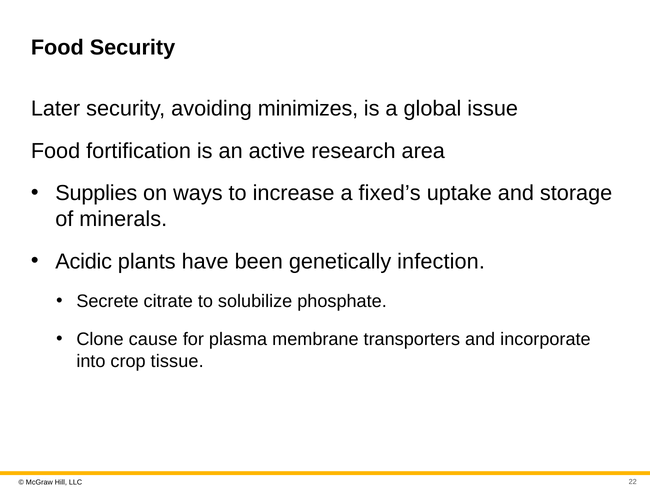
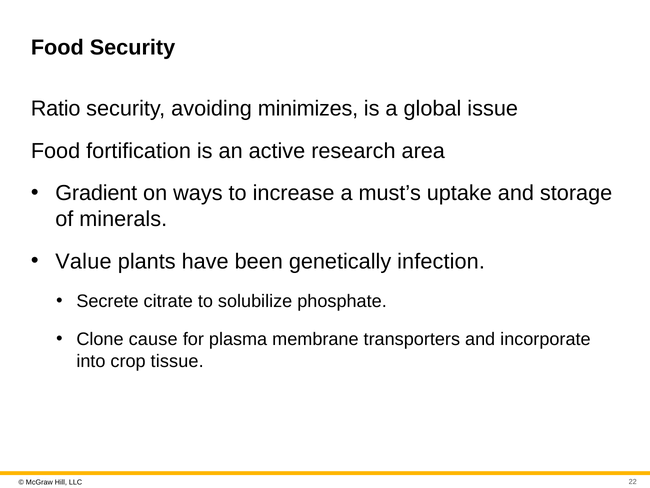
Later: Later -> Ratio (56, 109)
Supplies: Supplies -> Gradient (96, 193)
fixed’s: fixed’s -> must’s (390, 193)
Acidic: Acidic -> Value (83, 261)
